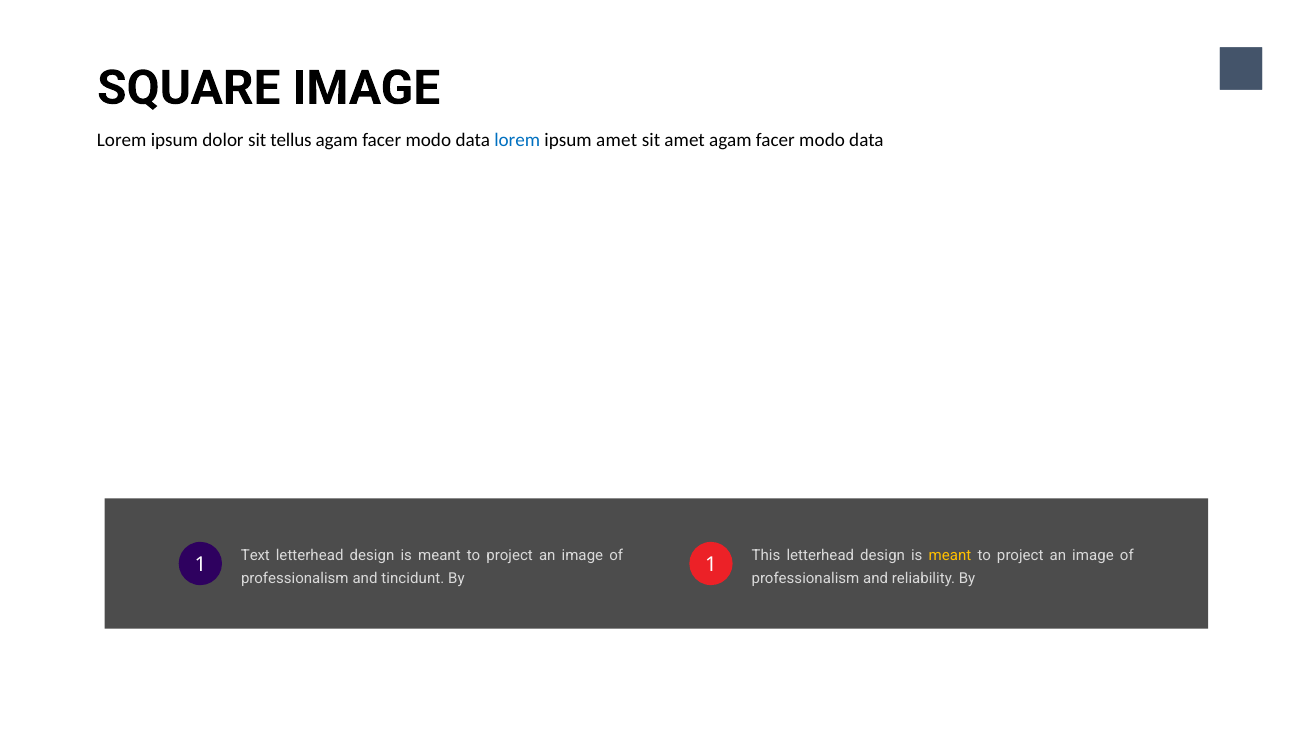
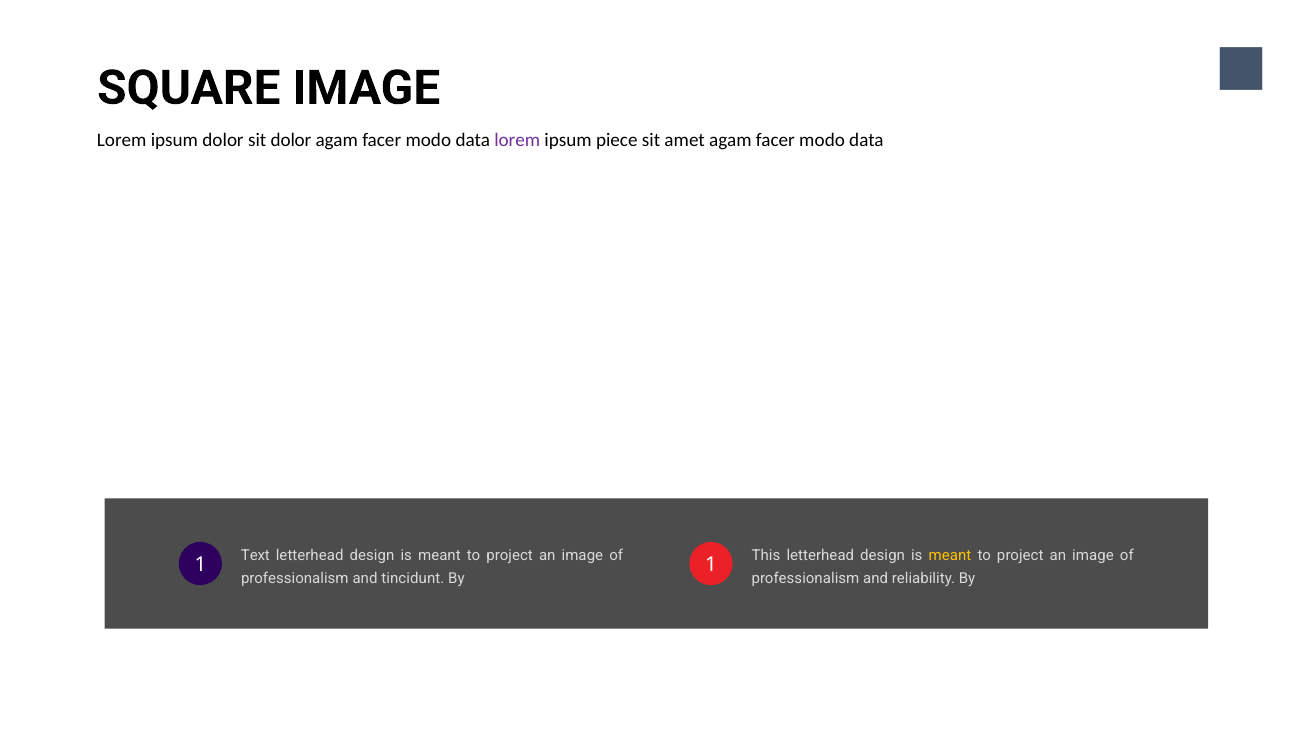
sit tellus: tellus -> dolor (291, 140)
lorem colour: blue -> purple (517, 140)
ipsum amet: amet -> piece (617, 140)
